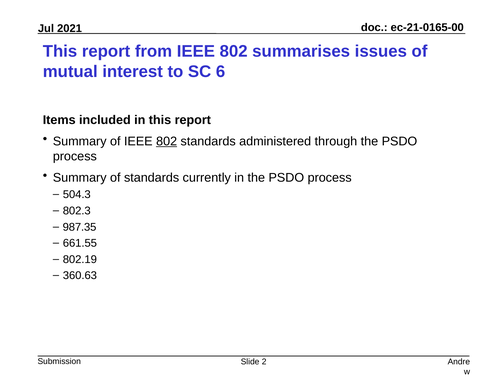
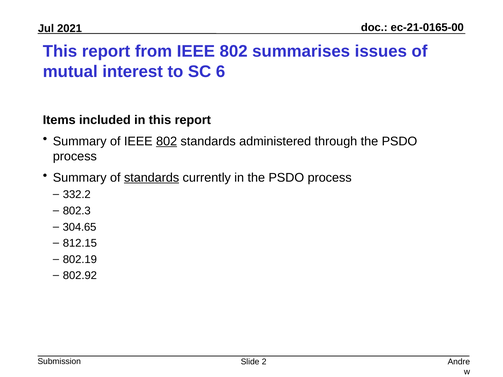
standards underline: none -> present (152, 178)
504.3: 504.3 -> 332.2 (77, 195)
987.35: 987.35 -> 304.65 (80, 227)
661.55: 661.55 -> 812.15 (80, 243)
360.63: 360.63 -> 802.92 (80, 276)
